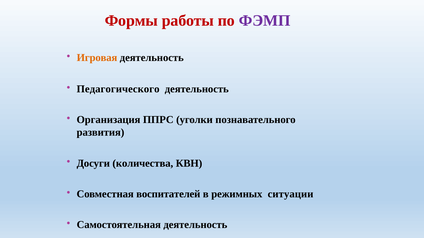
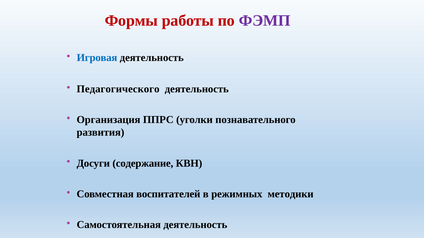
Игровая colour: orange -> blue (97, 58)
количества: количества -> содержание (143, 164)
ситуации: ситуации -> методики (291, 194)
